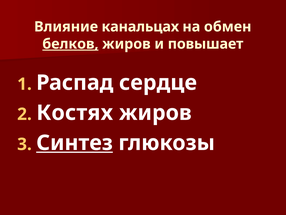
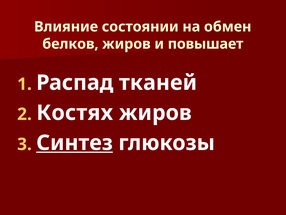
канальцах: канальцах -> состоянии (140, 27)
белков underline: present -> none (70, 44)
сердце: сердце -> тканей (158, 83)
